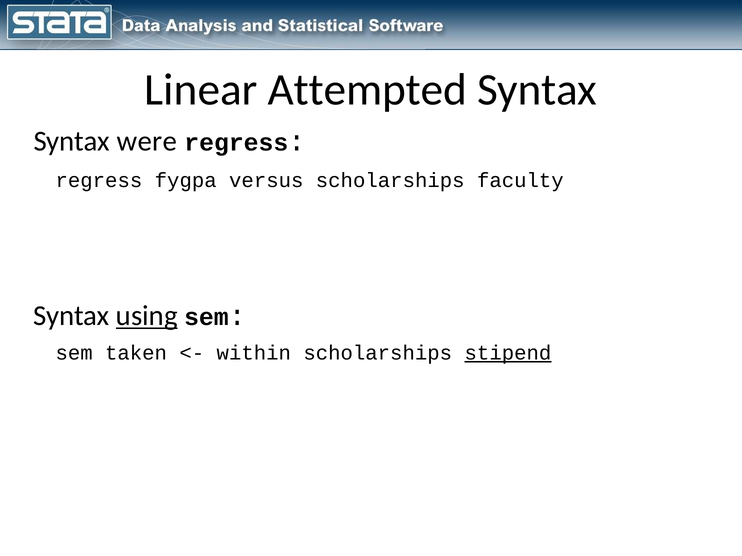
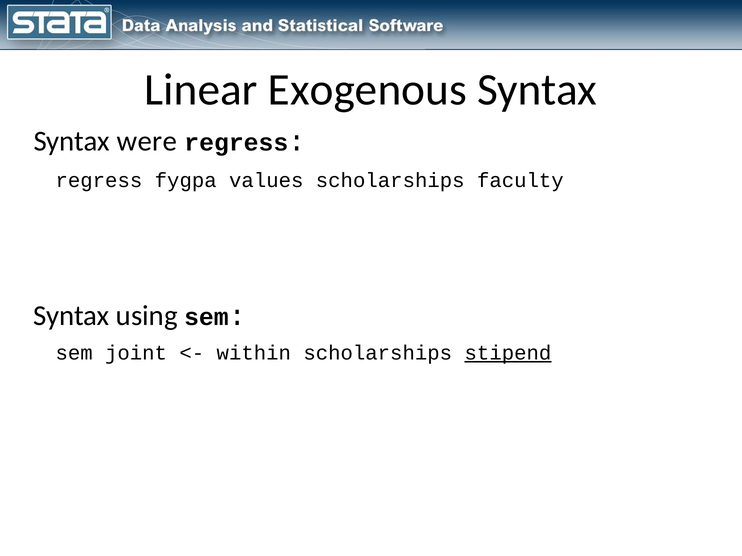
Attempted: Attempted -> Exogenous (367, 90)
versus: versus -> values (266, 181)
using underline: present -> none (147, 316)
taken: taken -> joint (136, 353)
